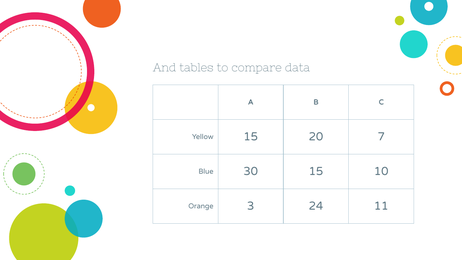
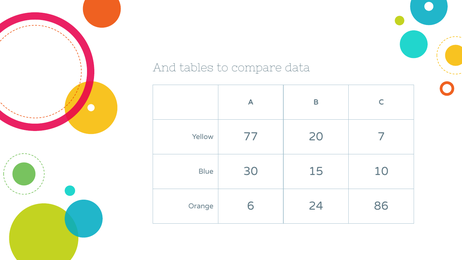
Yellow 15: 15 -> 77 (251, 137)
3: 3 -> 6 (251, 206)
11: 11 -> 86 (381, 206)
